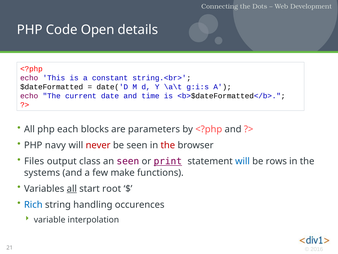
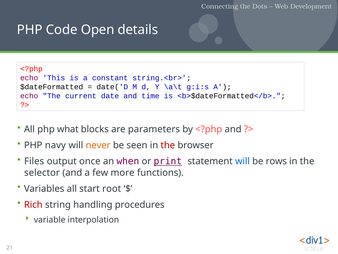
each: each -> what (68, 129)
never colour: red -> orange (98, 145)
class: class -> once (90, 161)
an seen: seen -> when (128, 161)
systems: systems -> selector (42, 172)
make: make -> more (123, 172)
all underline: present -> none (72, 188)
Rich colour: blue -> red (33, 204)
occurences: occurences -> procedures (140, 204)
